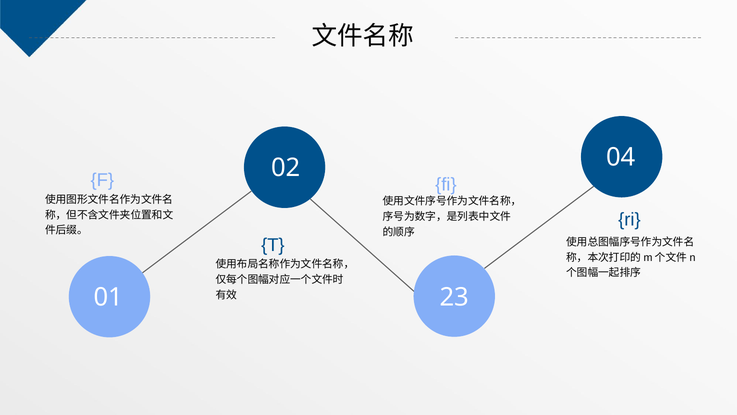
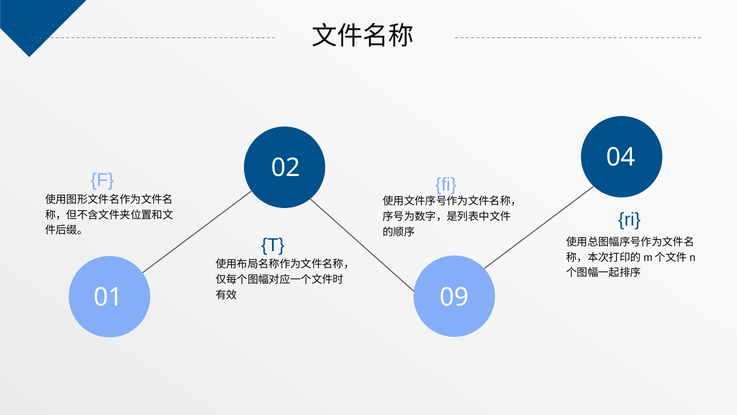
23: 23 -> 09 (454, 297)
